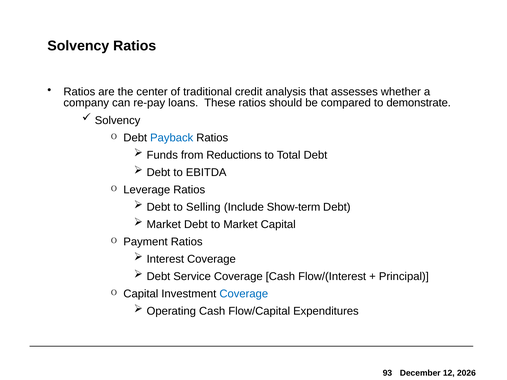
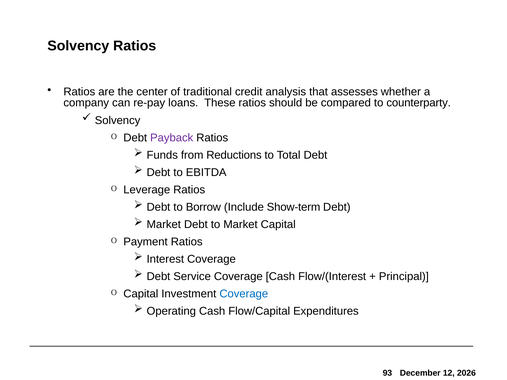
demonstrate: demonstrate -> counterparty (419, 103)
Payback colour: blue -> purple (172, 138)
Selling: Selling -> Borrow (203, 207)
